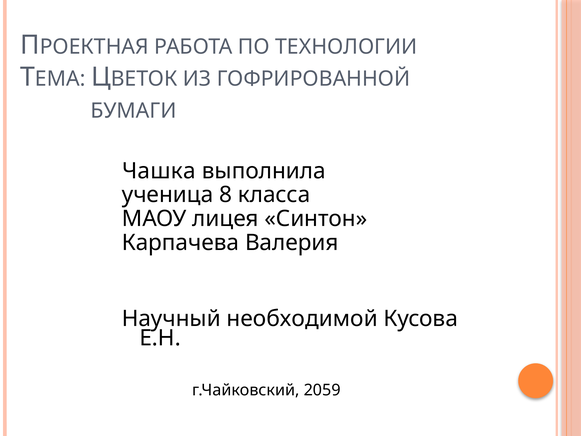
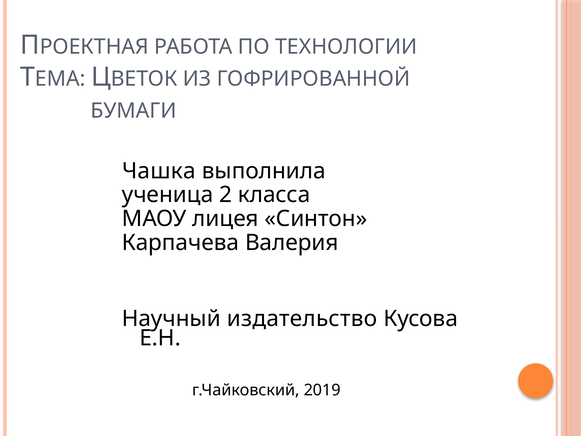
8: 8 -> 2 (226, 195)
необходимой: необходимой -> издательство (302, 318)
2059: 2059 -> 2019 (322, 390)
